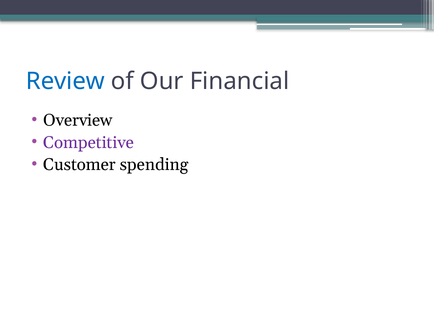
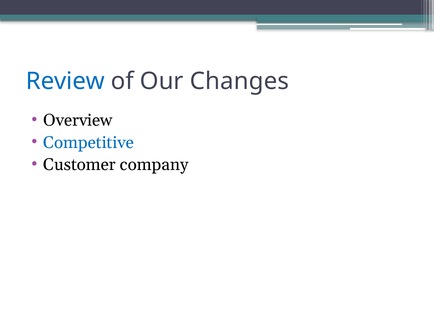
Financial: Financial -> Changes (239, 81)
Competitive colour: purple -> blue (89, 142)
spending: spending -> company (154, 164)
